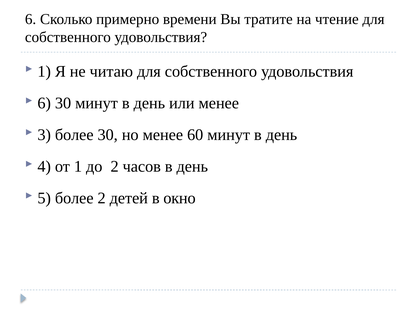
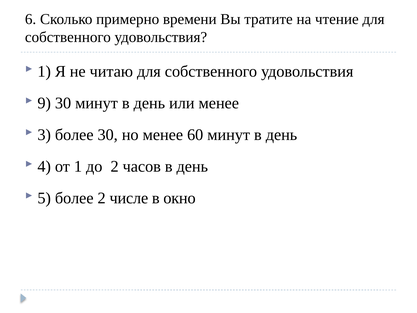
6: 6 -> 9 (44, 103)
детей: детей -> числе (129, 198)
